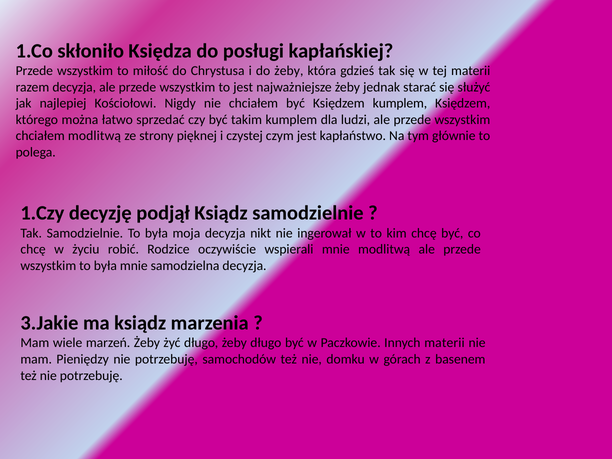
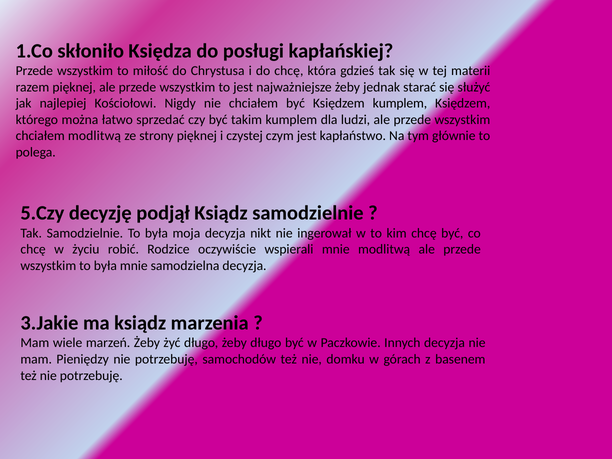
do żeby: żeby -> chcę (289, 71)
razem decyzja: decyzja -> pięknej (74, 87)
1.Czy: 1.Czy -> 5.Czy (42, 213)
Innych materii: materii -> decyzja (445, 343)
